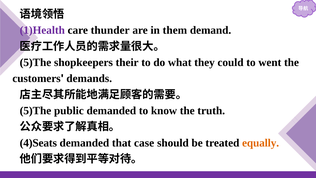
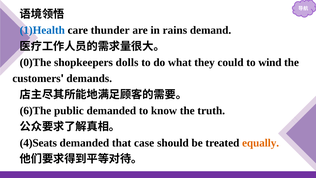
1)Health colour: purple -> blue (42, 30)
them: them -> rains (175, 30)
5)The: 5)The -> 0)The (35, 62)
their: their -> dolls (127, 62)
went: went -> wind (270, 62)
5)The: 5)The -> 6)The (35, 110)
